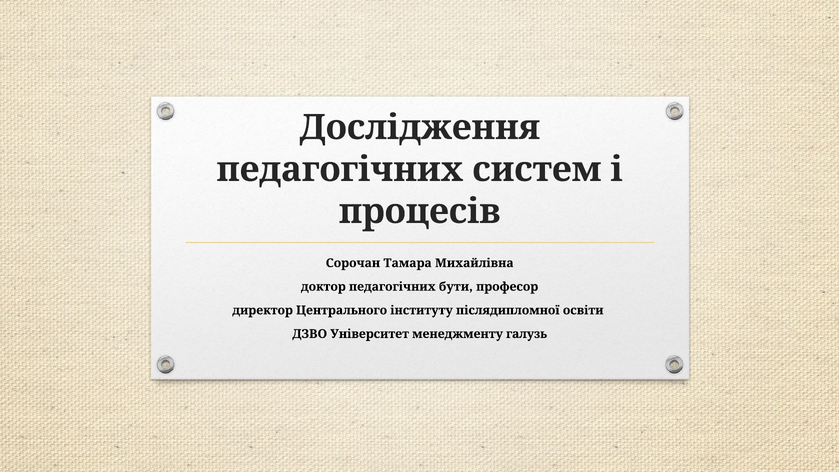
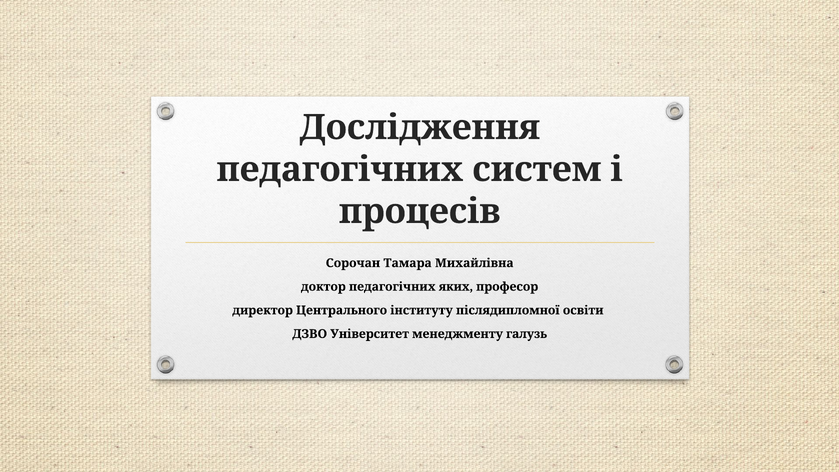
бути: бути -> яких (456, 287)
